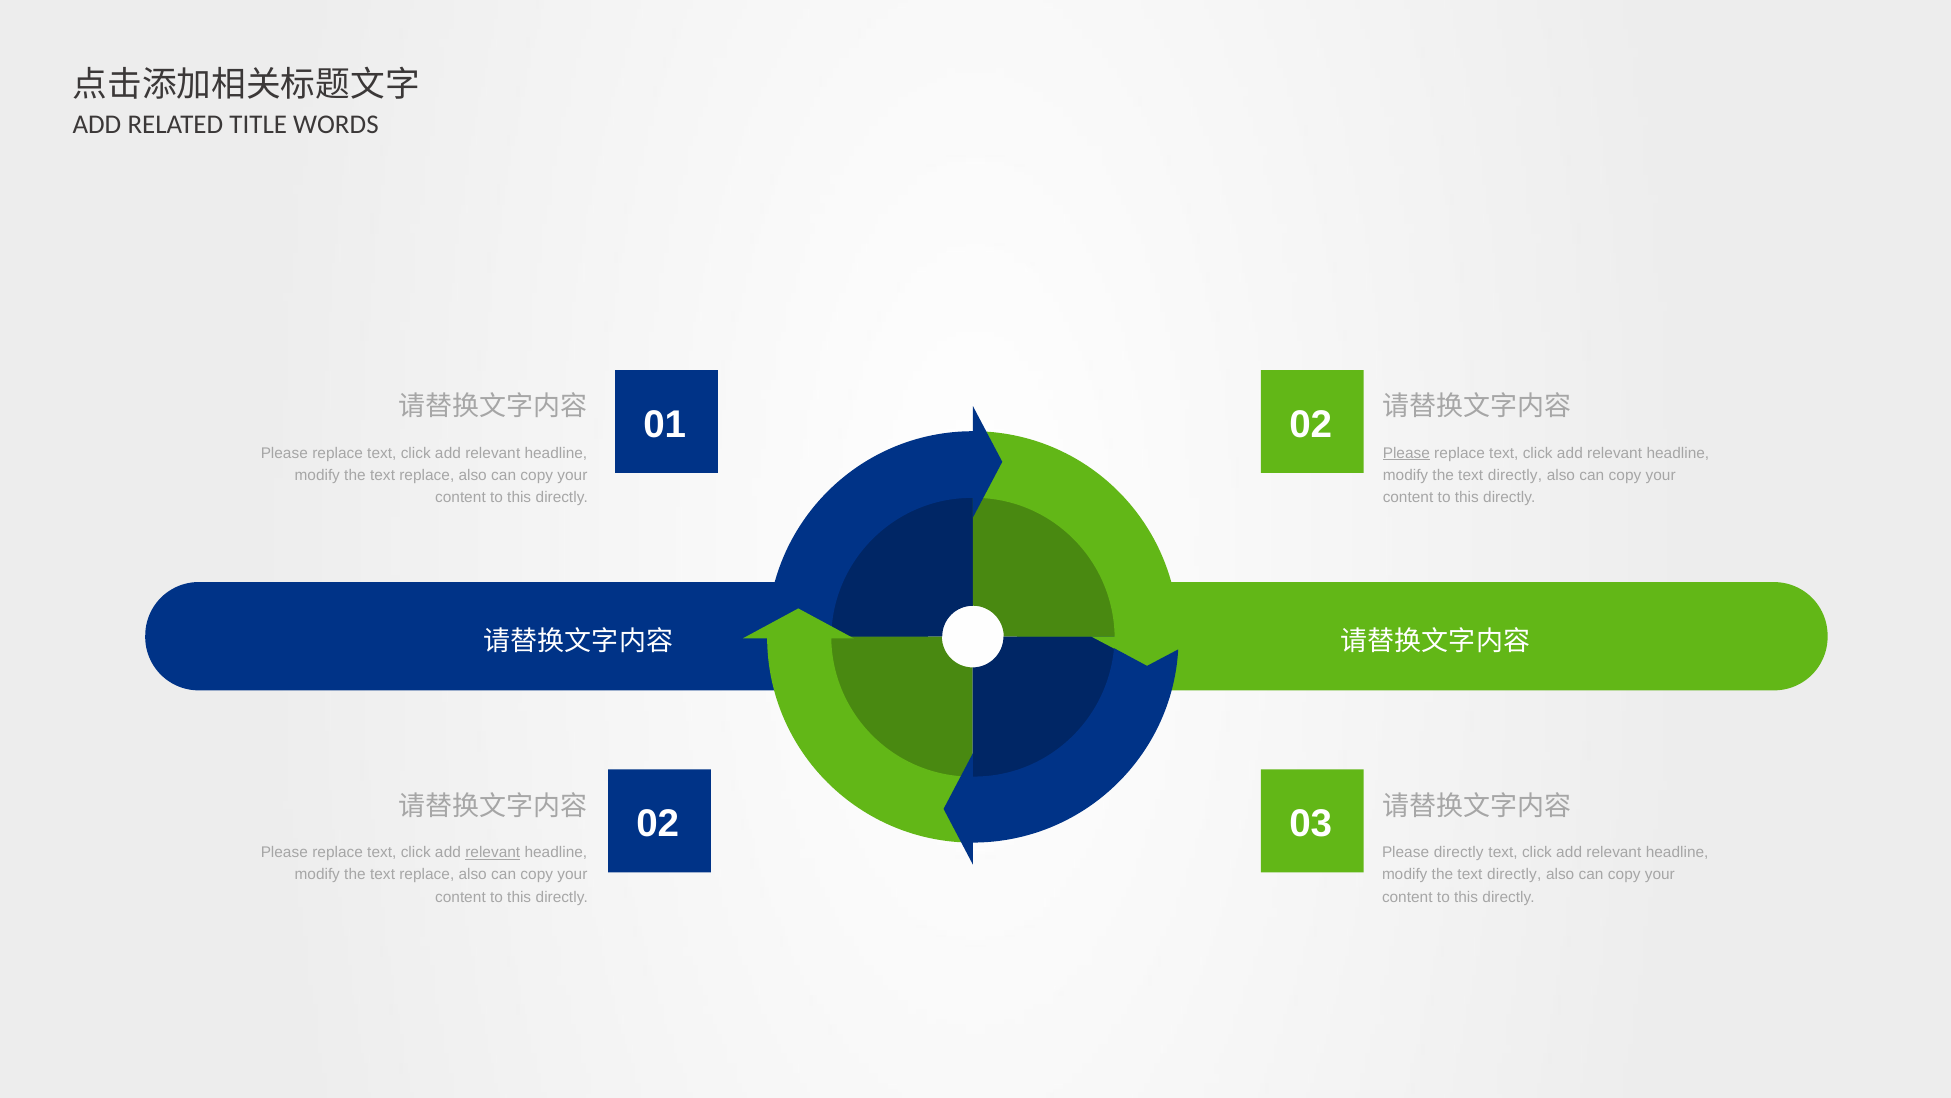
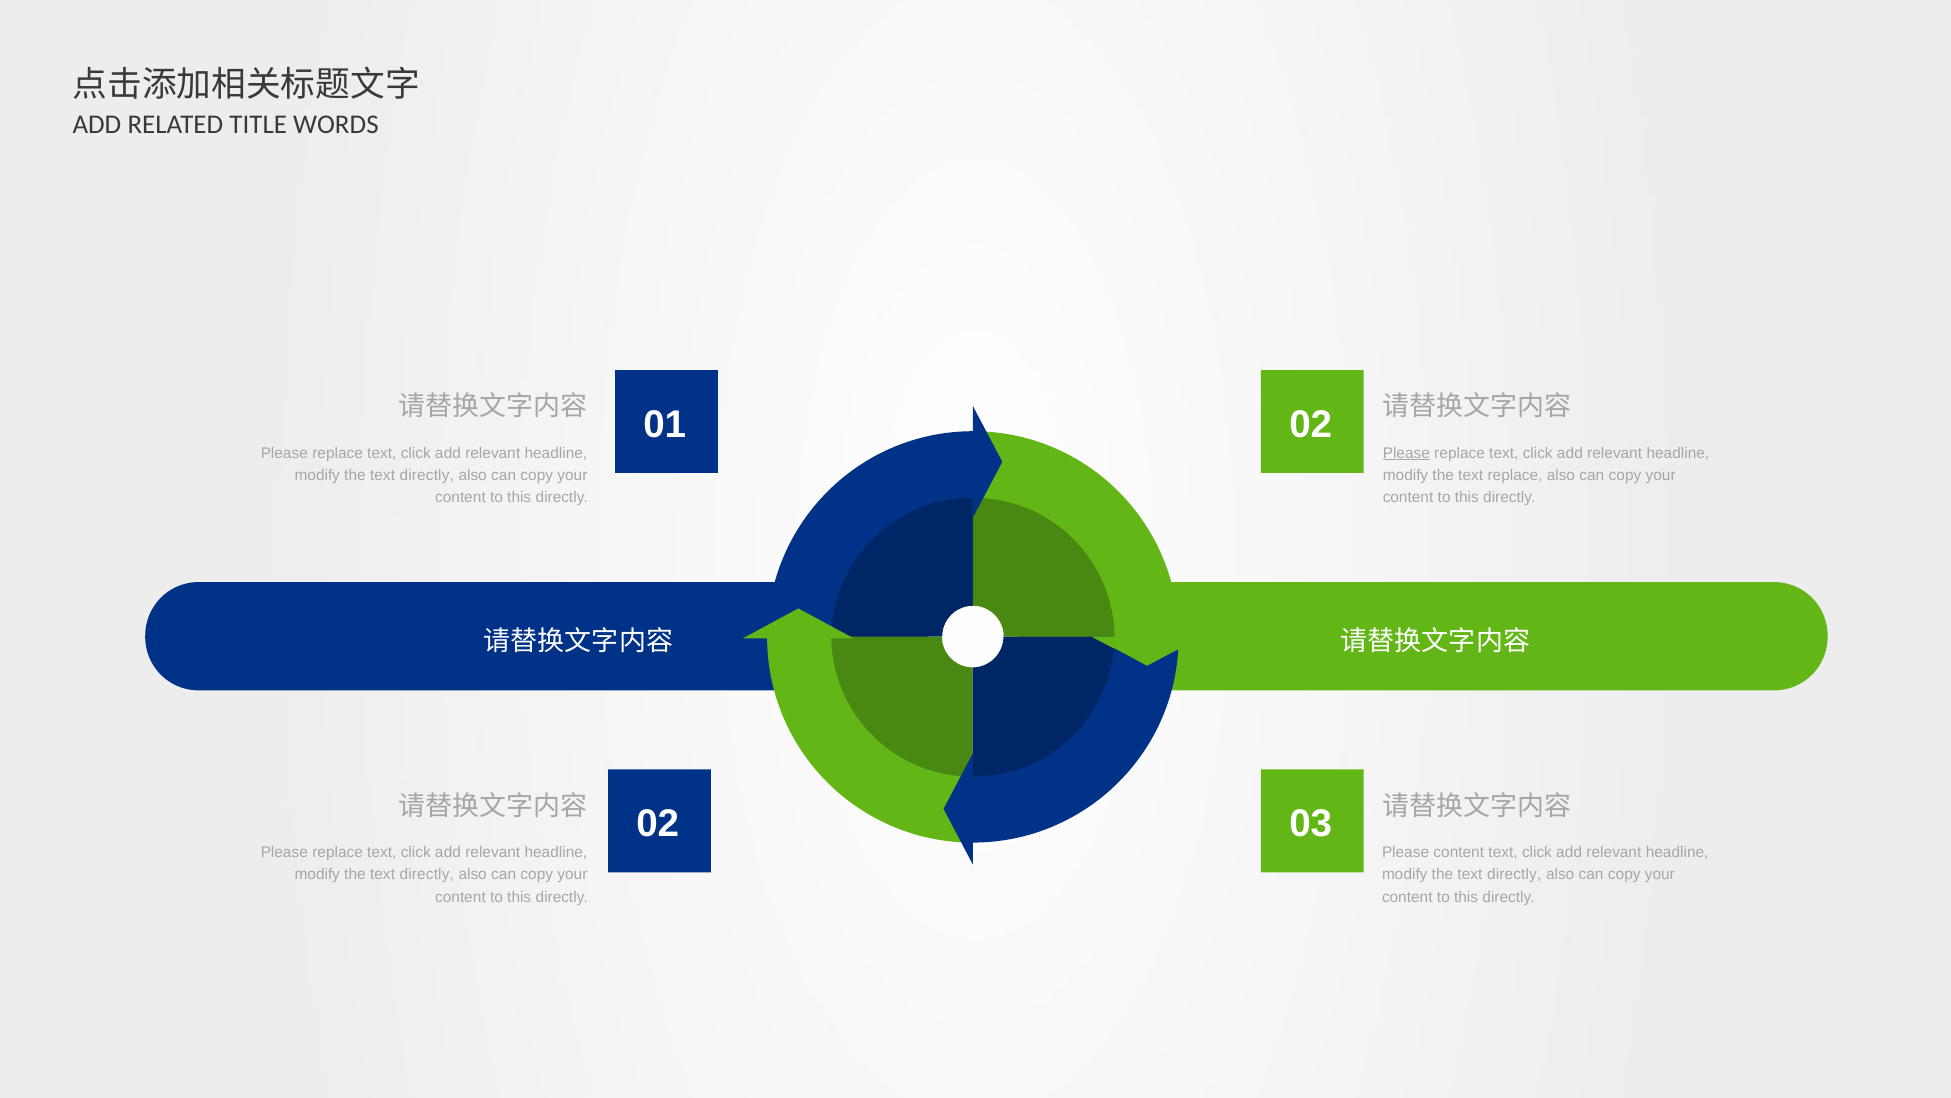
replace: replace -> directly (427, 475)
directly: directly -> replace (1515, 475)
relevant underline: present -> none (493, 852)
Please directly: directly -> content (1459, 852)
replace: replace -> directly (427, 874)
